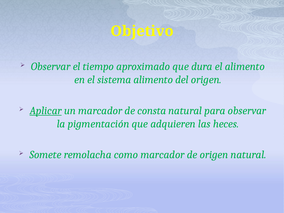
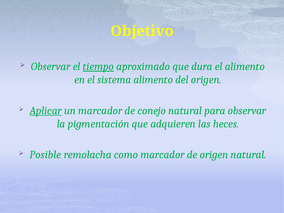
tiempo underline: none -> present (98, 66)
consta: consta -> conejo (152, 111)
Somete: Somete -> Posible (45, 155)
